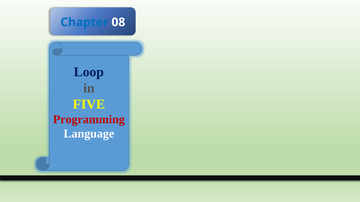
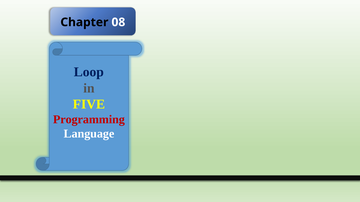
Chapter colour: blue -> black (84, 22)
